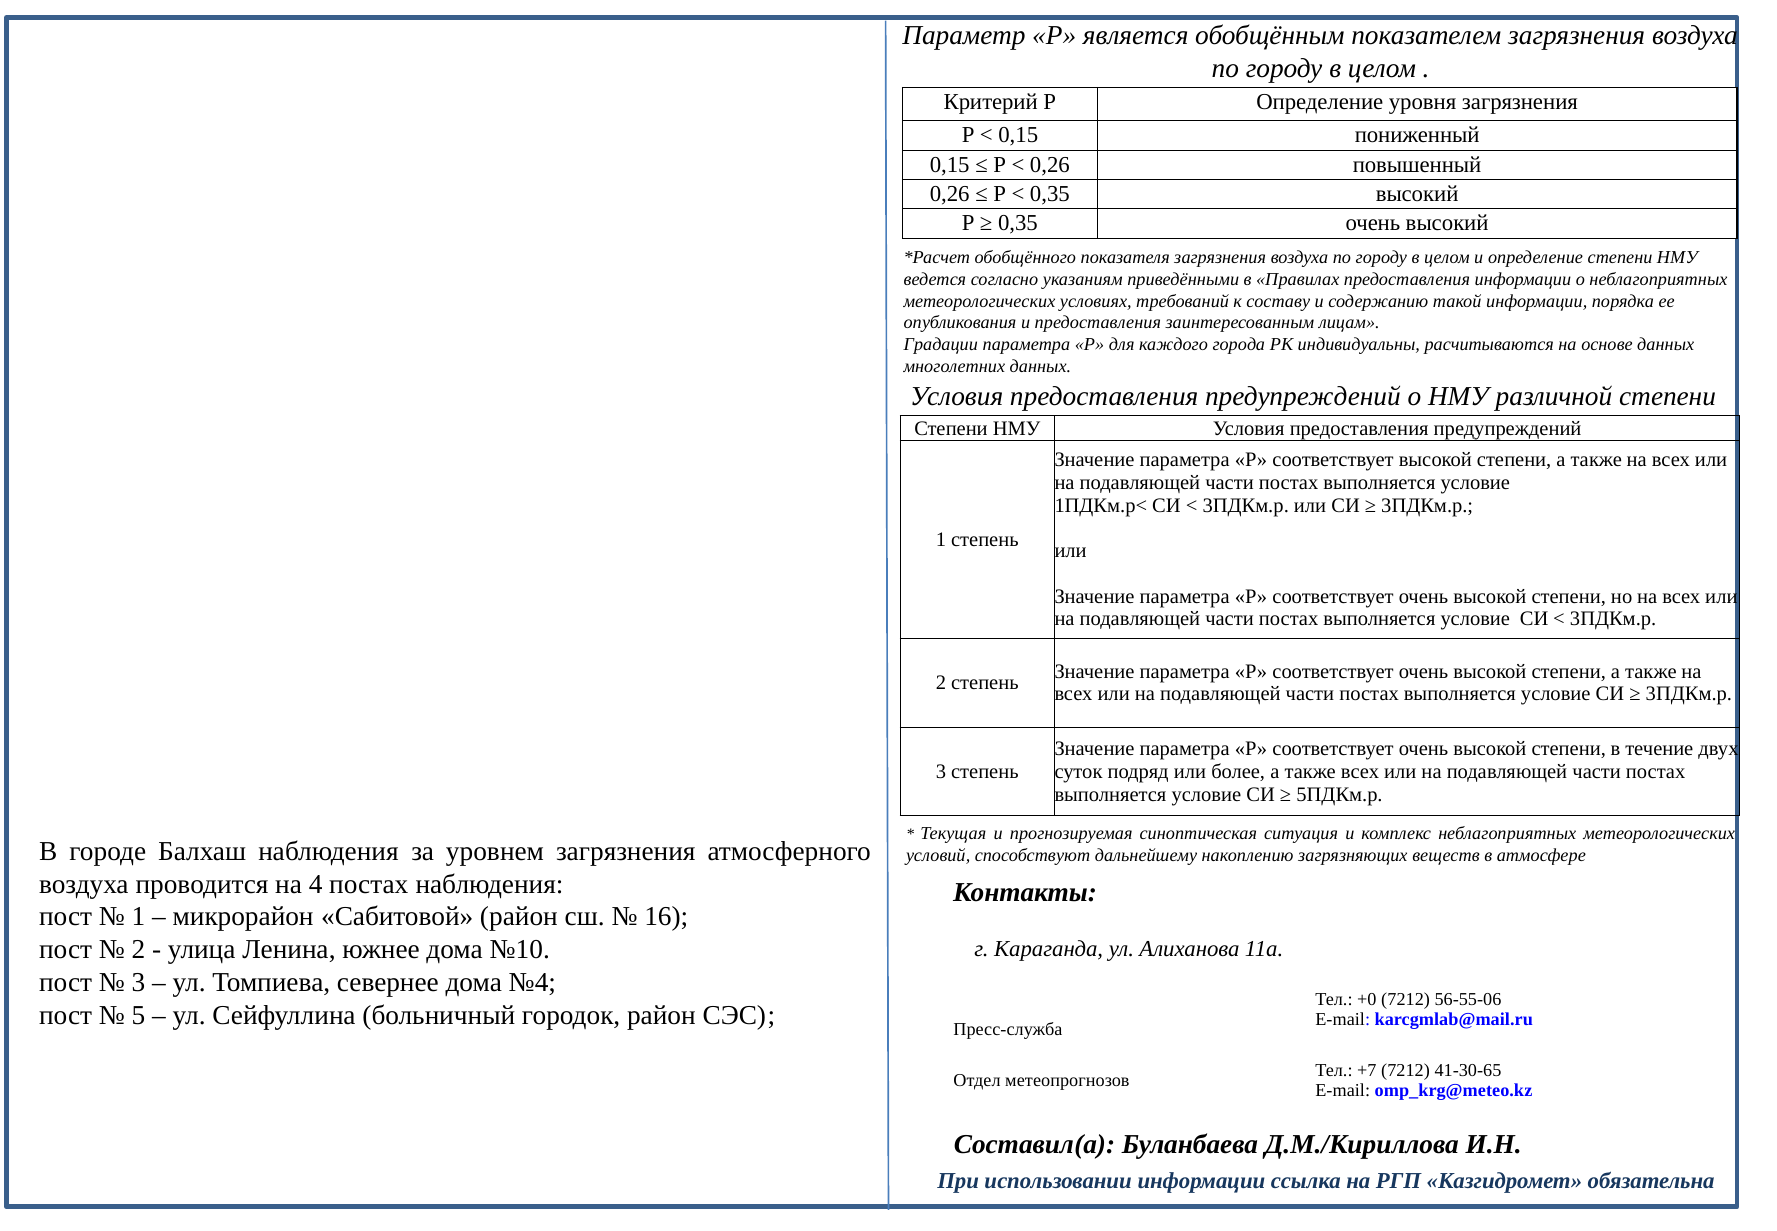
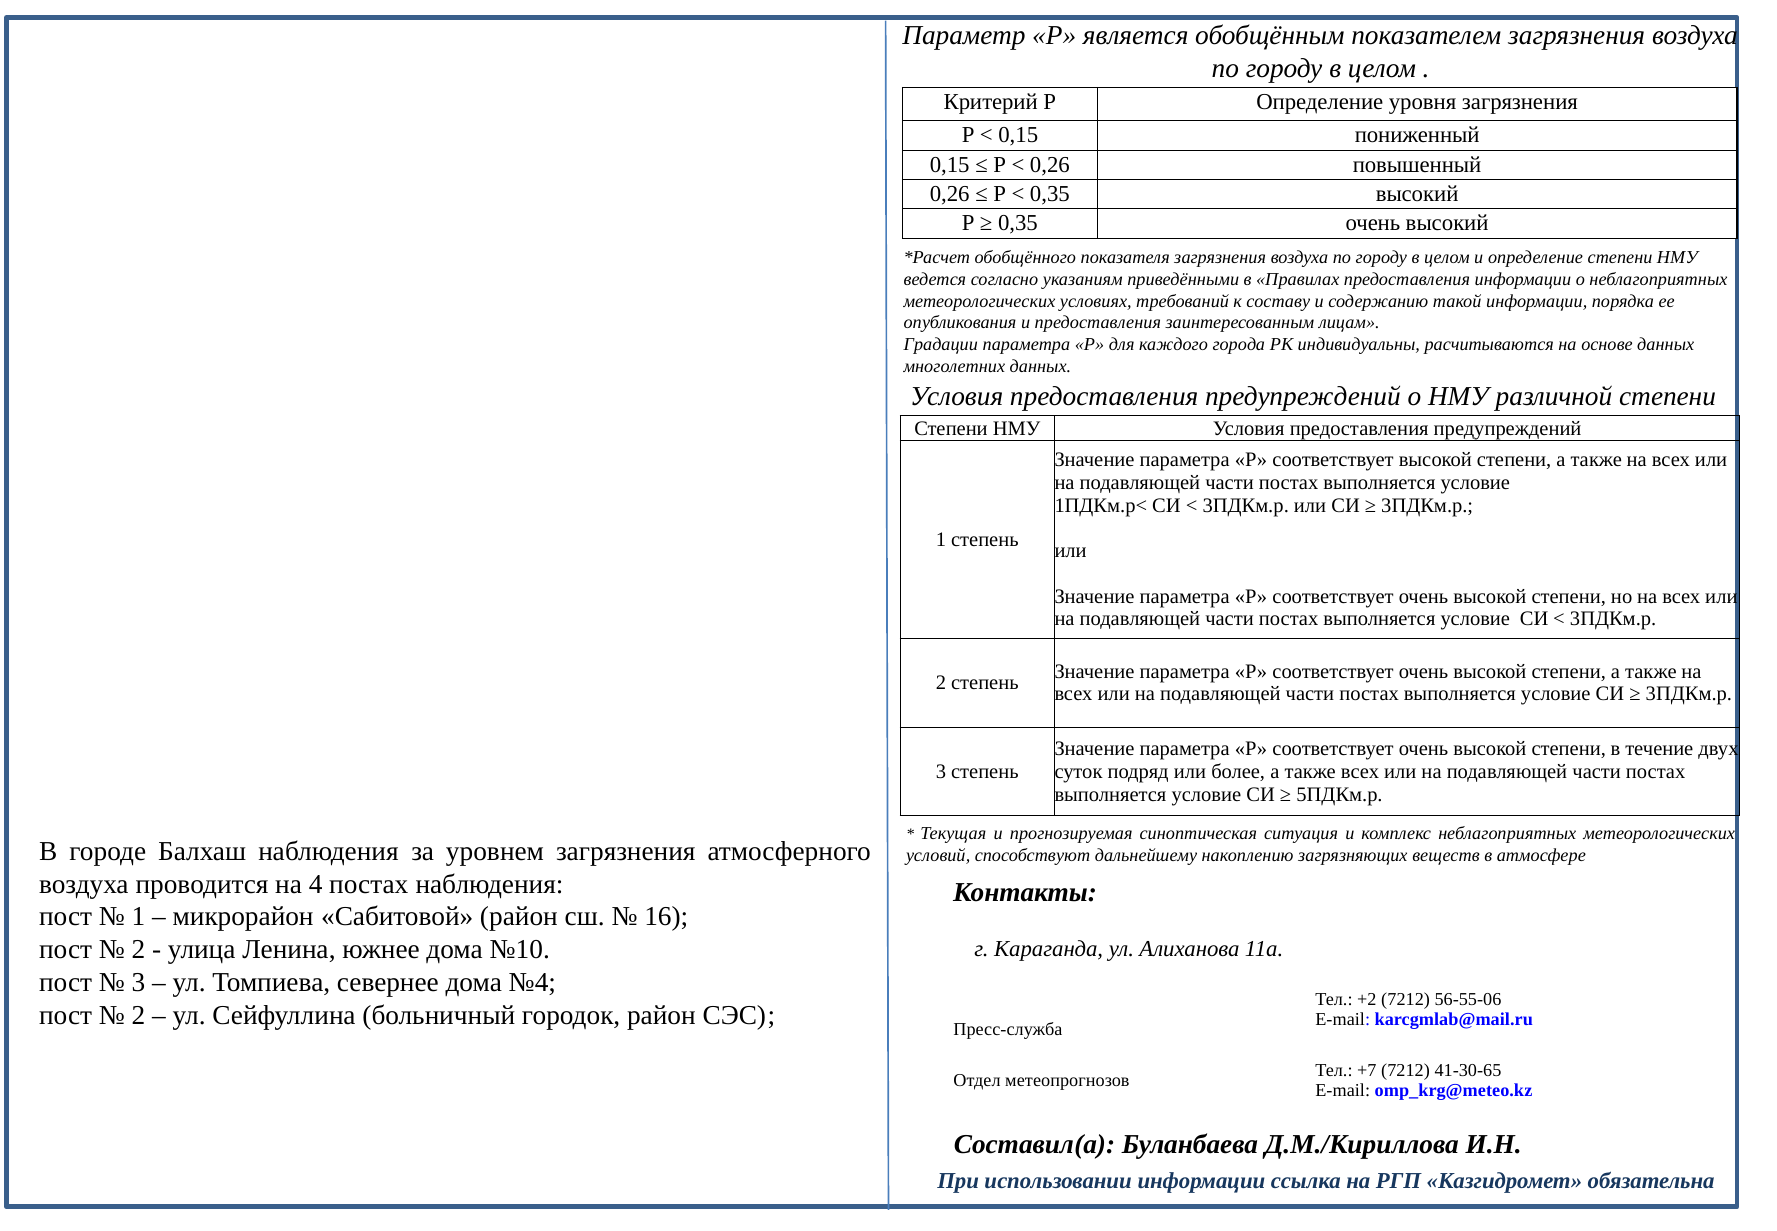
+0: +0 -> +2 (1367, 999)
5: 5 -> 2 (139, 1015)
